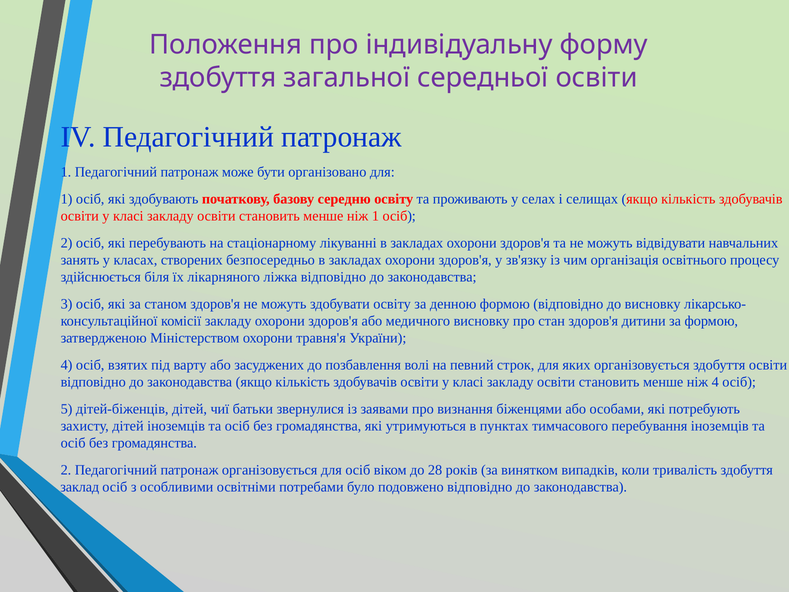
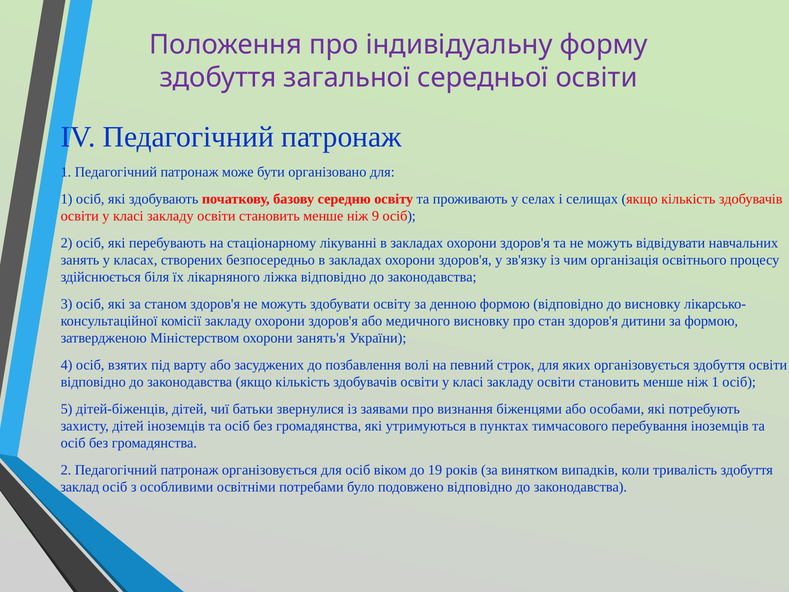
ніж 1: 1 -> 9 (375, 216)
травня'я: травня'я -> занять'я (321, 338)
ніж 4: 4 -> 1 (715, 382)
28: 28 -> 19 (435, 470)
